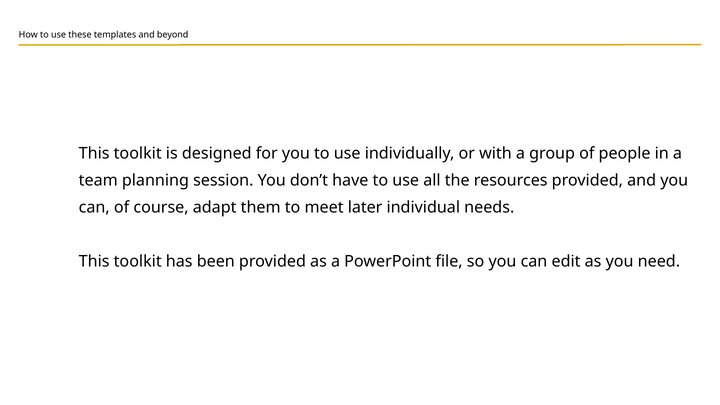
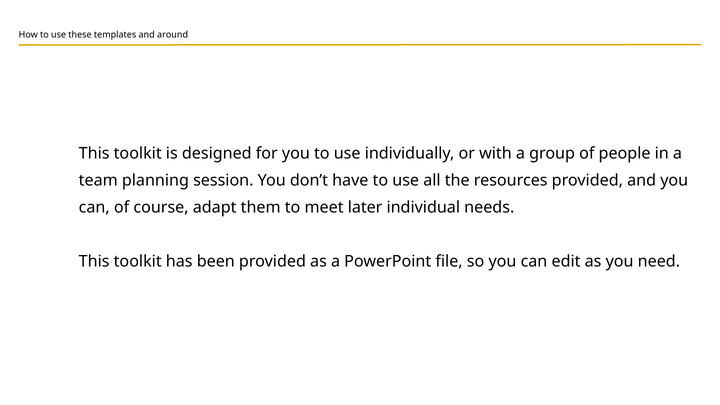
beyond: beyond -> around (173, 35)
